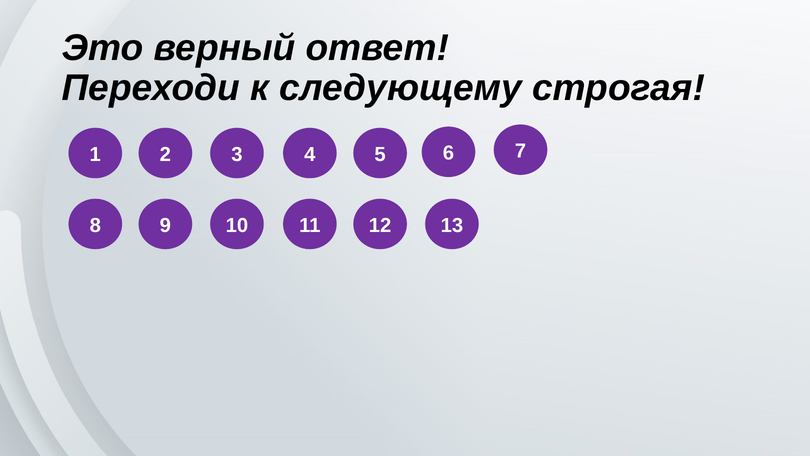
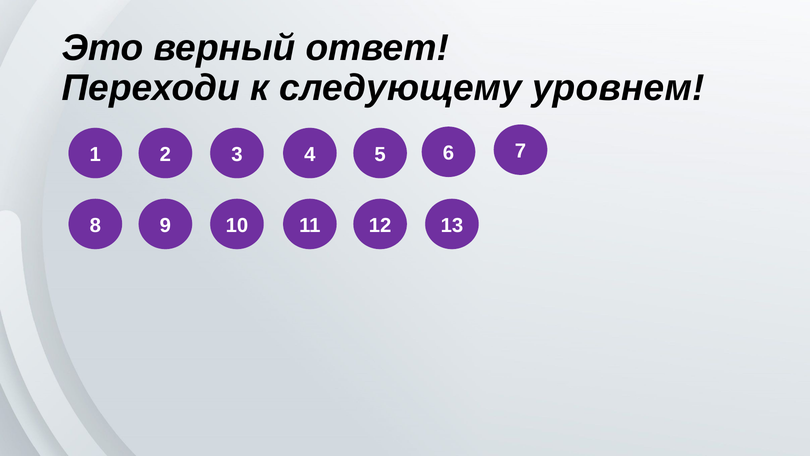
строгая: строгая -> уровнем (618, 88)
